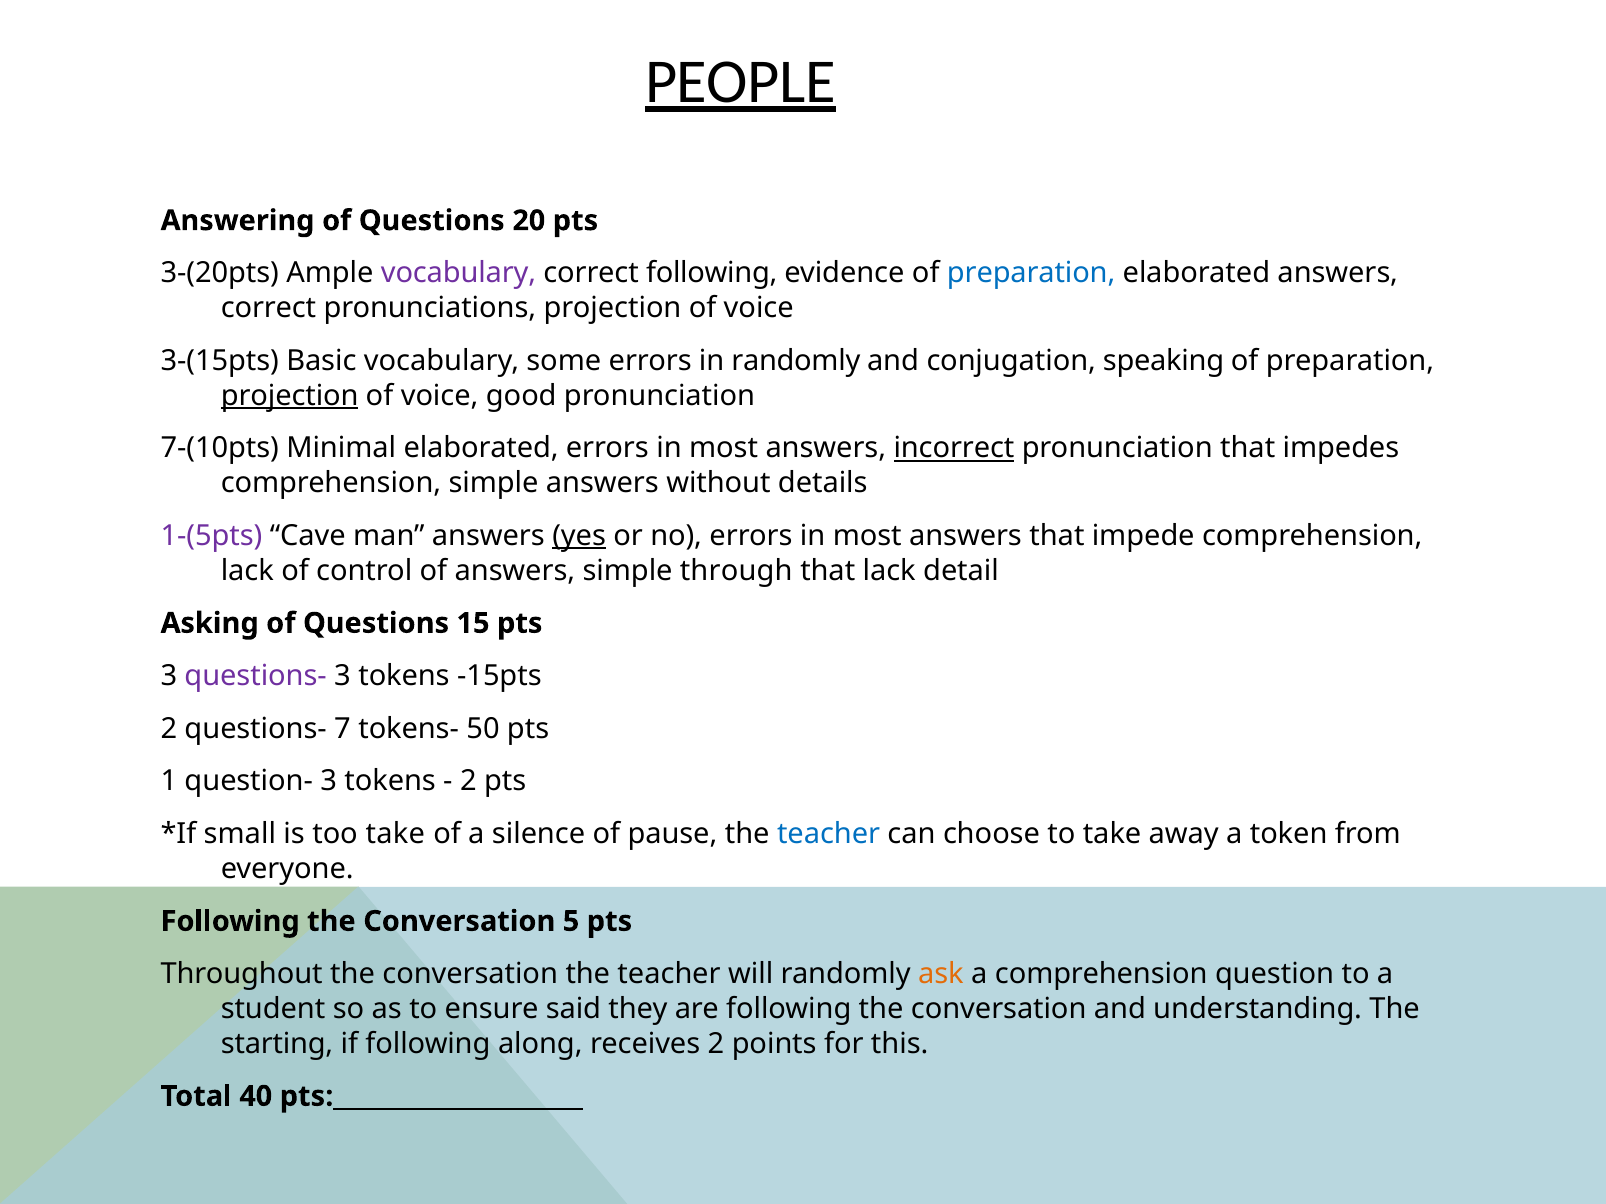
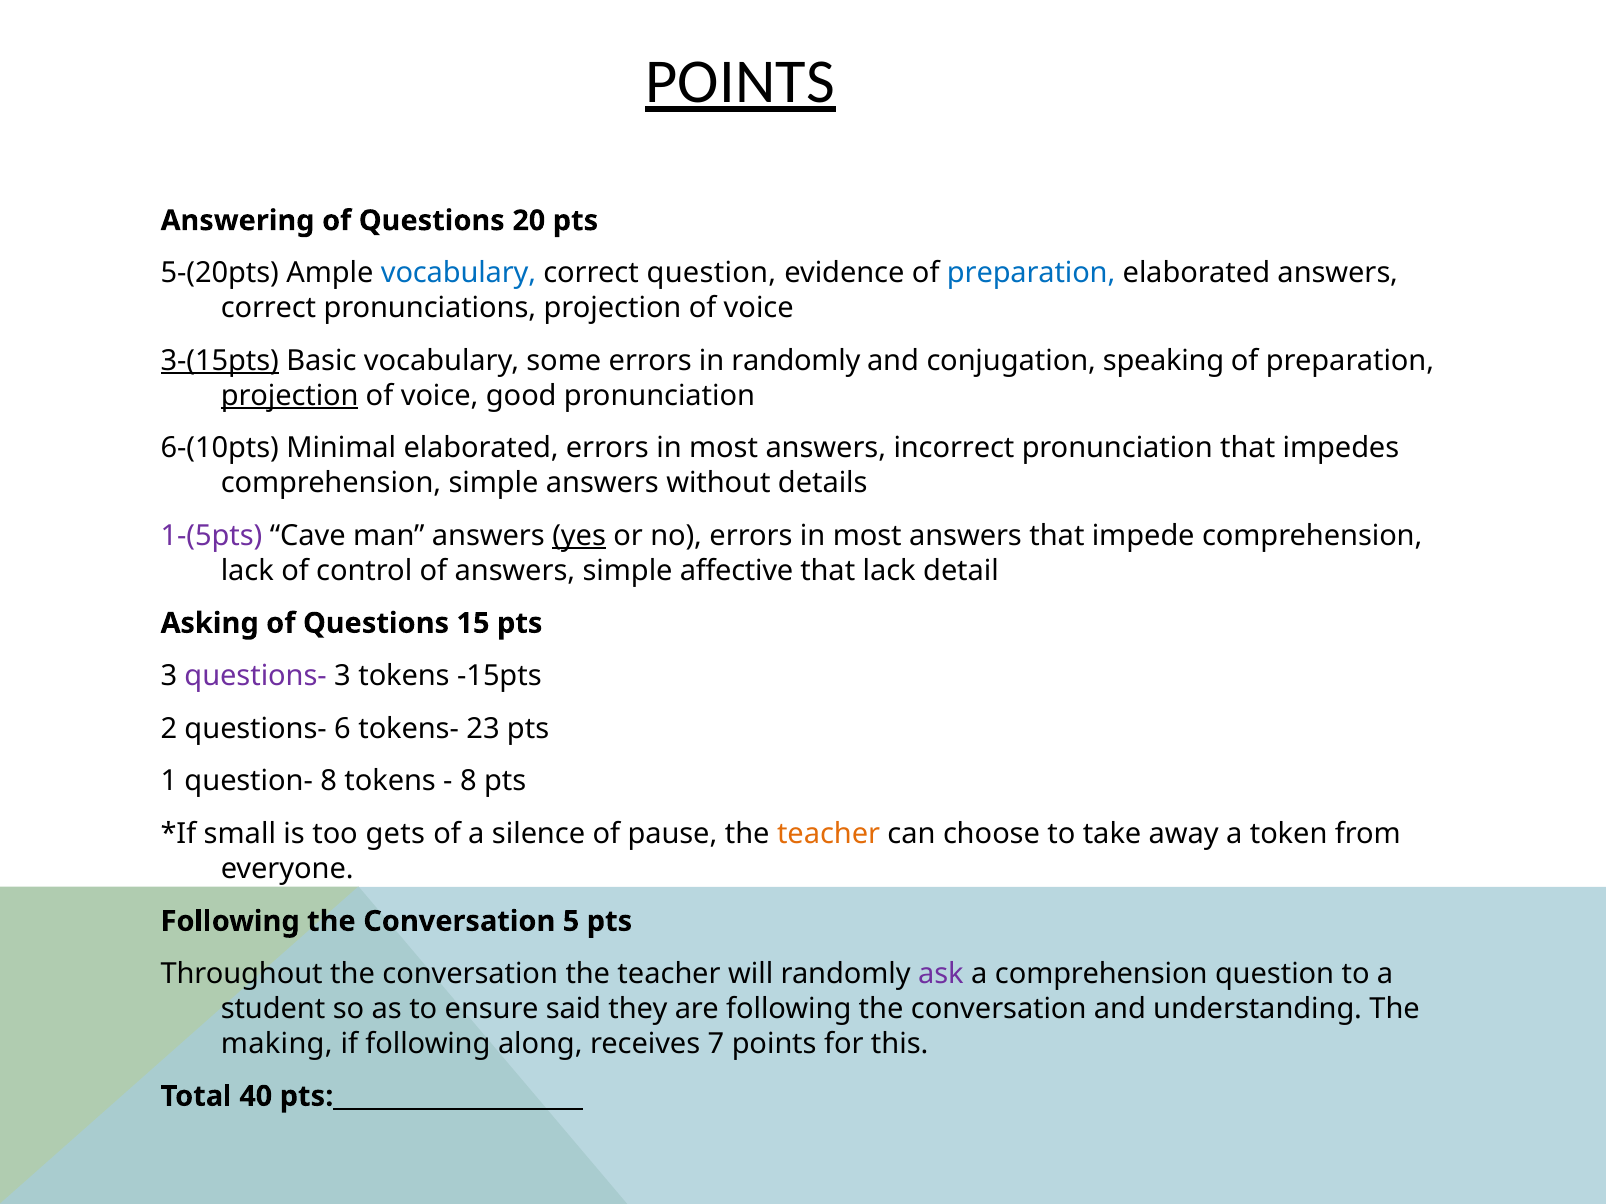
PEOPLE: PEOPLE -> POINTS (740, 82)
3-(20pts: 3-(20pts -> 5-(20pts (220, 273)
vocabulary colour: purple -> blue (459, 273)
correct following: following -> question (711, 273)
3-(15pts underline: none -> present (220, 361)
7-(10pts: 7-(10pts -> 6-(10pts (220, 448)
incorrect underline: present -> none (954, 448)
through: through -> affective (736, 571)
7: 7 -> 6 (343, 729)
50: 50 -> 23 (483, 729)
question- 3: 3 -> 8 (329, 781)
2: 2 -> 8 (468, 781)
too take: take -> gets (395, 834)
teacher colour: blue -> orange (829, 834)
ask colour: orange -> purple (941, 974)
starting: starting -> making (277, 1044)
receives 2: 2 -> 7 (716, 1044)
